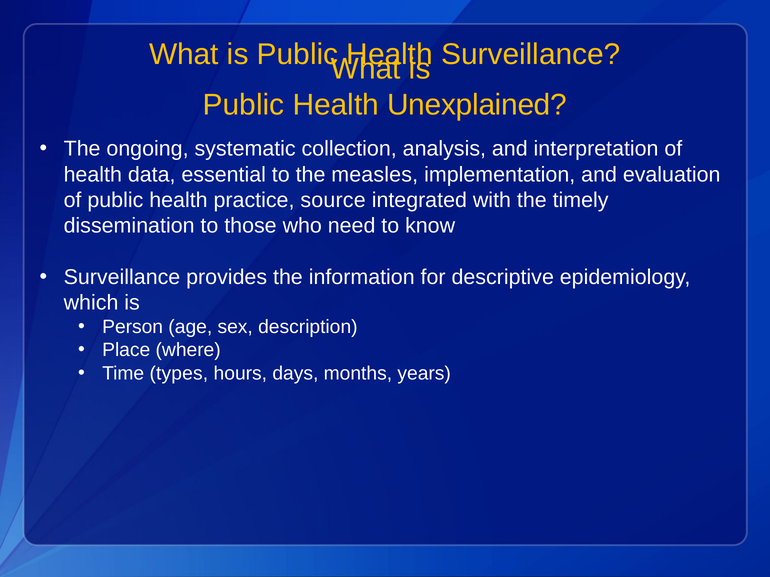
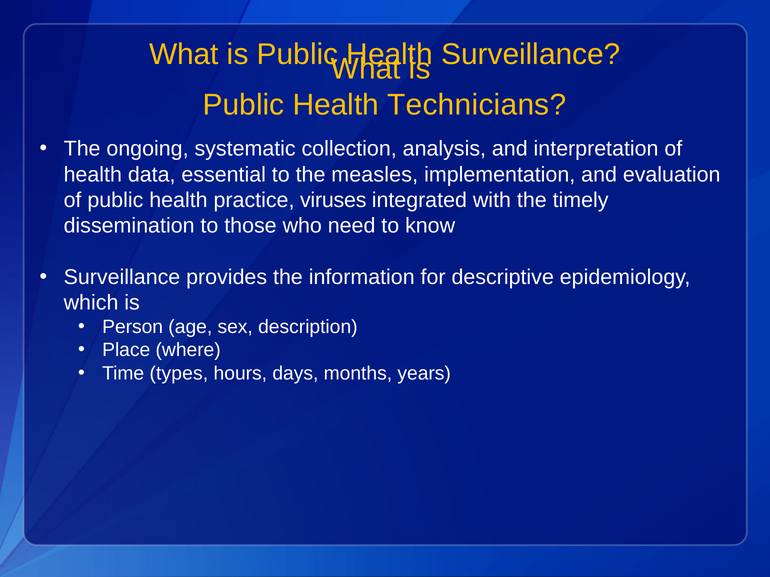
Unexplained: Unexplained -> Technicians (477, 105)
source: source -> viruses (333, 200)
